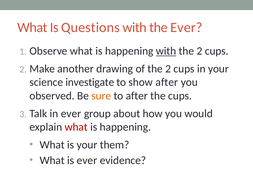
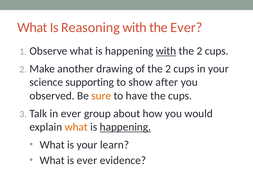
Questions: Questions -> Reasoning (90, 27)
investigate: investigate -> supporting (90, 82)
to after: after -> have (137, 96)
what colour: red -> orange (76, 127)
happening underline: none -> present (125, 127)
them: them -> learn (115, 145)
